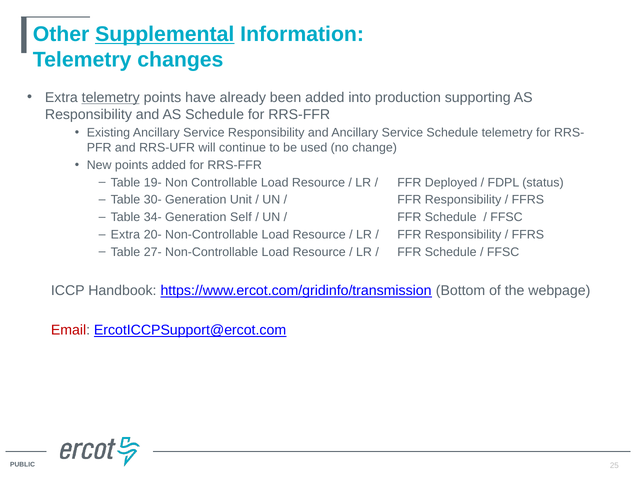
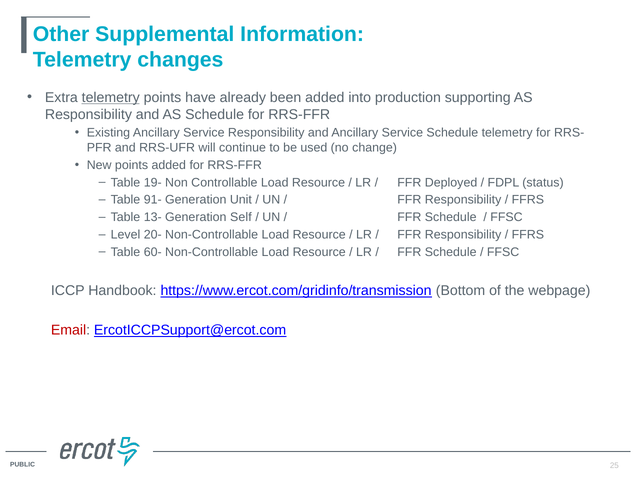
Supplemental underline: present -> none (165, 34)
30-: 30- -> 91- (153, 200)
34-: 34- -> 13- (153, 217)
Extra: Extra -> Level (125, 234)
27-: 27- -> 60- (153, 252)
